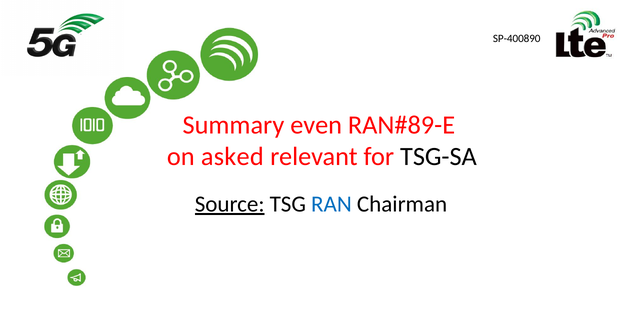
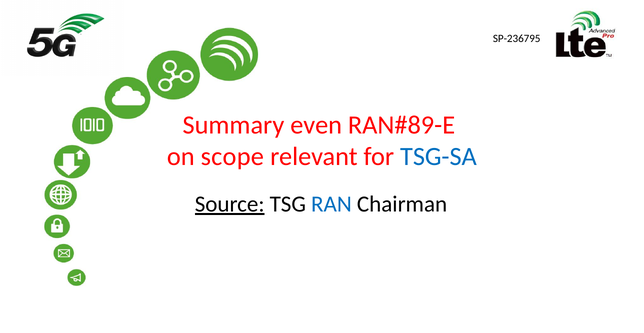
SP-400890: SP-400890 -> SP-236795 (517, 39)
asked: asked -> scope (232, 157)
TSG-SA colour: black -> blue (438, 157)
